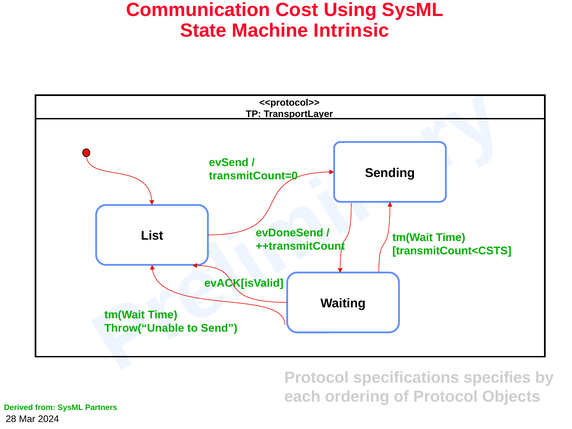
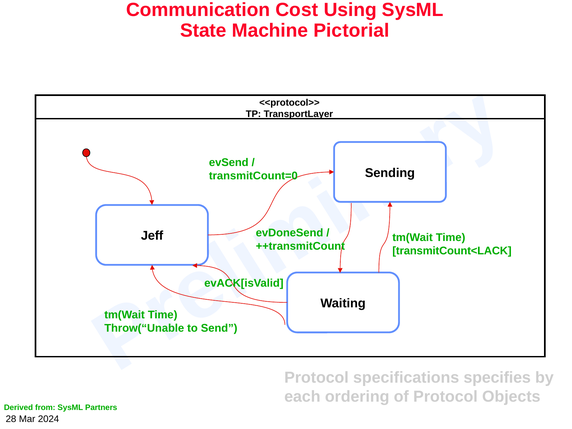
Intrinsic: Intrinsic -> Pictorial (351, 30)
List: List -> Jeff (152, 236)
transmitCount<CSTS: transmitCount<CSTS -> transmitCount<LACK (452, 251)
